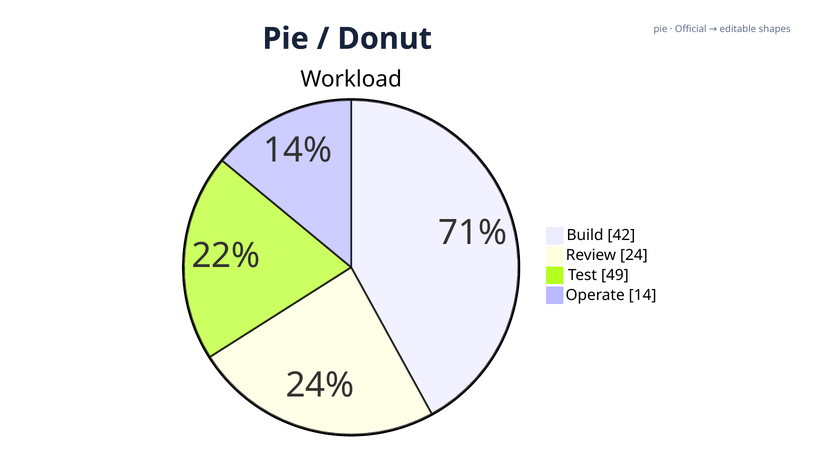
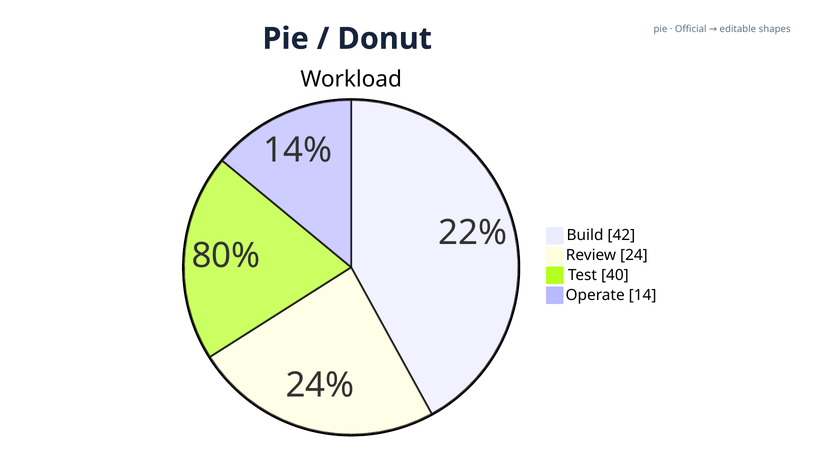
71%: 71% -> 22% (473, 233)
22%: 22% -> 80% (226, 256)
49: 49 -> 40 (615, 275)
